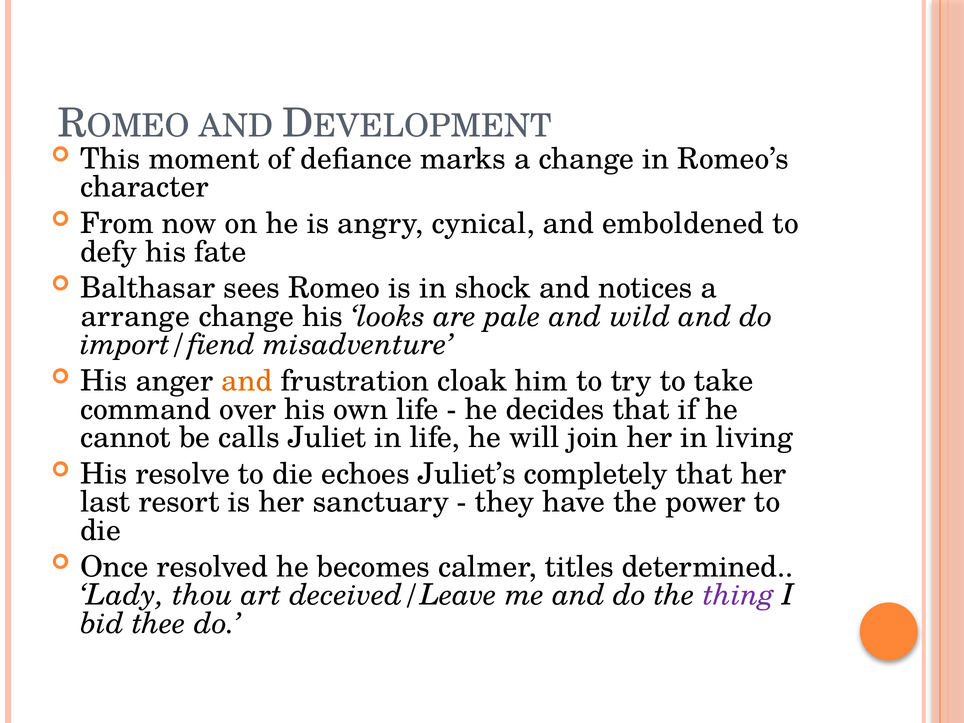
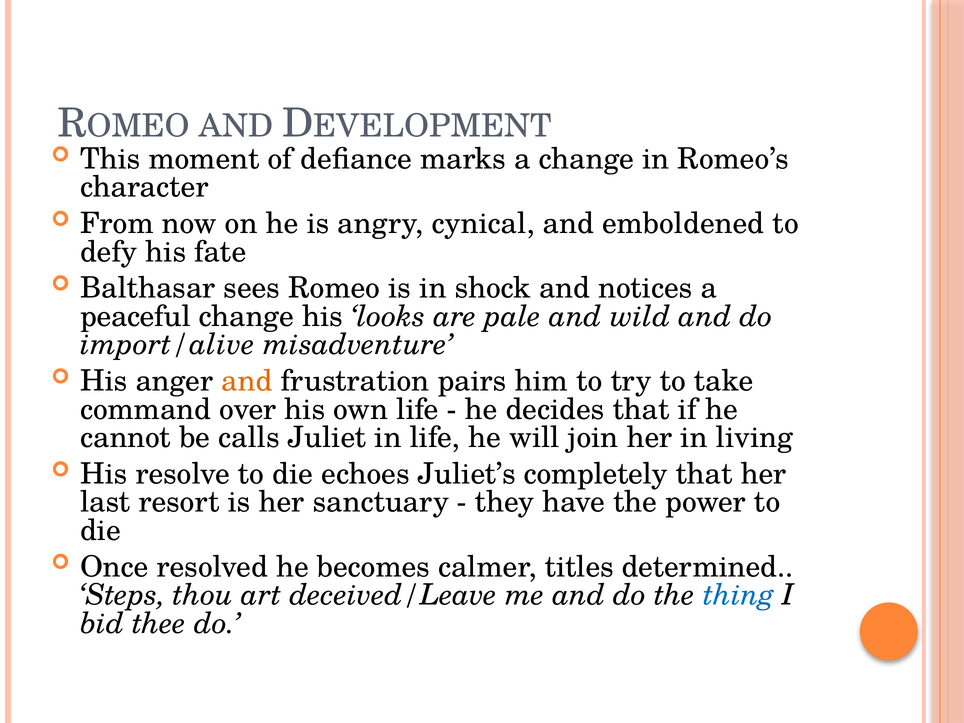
arrange: arrange -> peaceful (135, 316)
import/fiend: import/fiend -> import/alive (168, 345)
cloak: cloak -> pairs (472, 381)
Lady: Lady -> Steps (123, 595)
thing colour: purple -> blue (739, 595)
